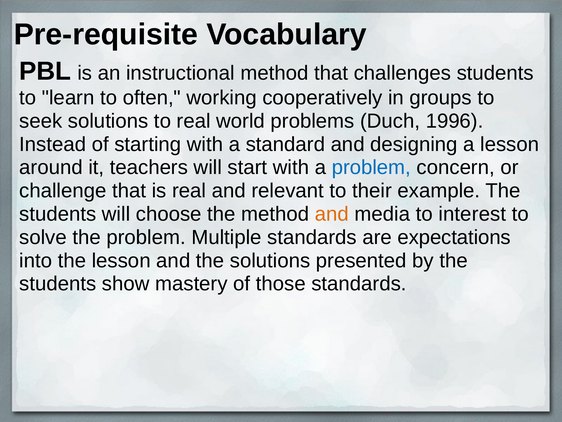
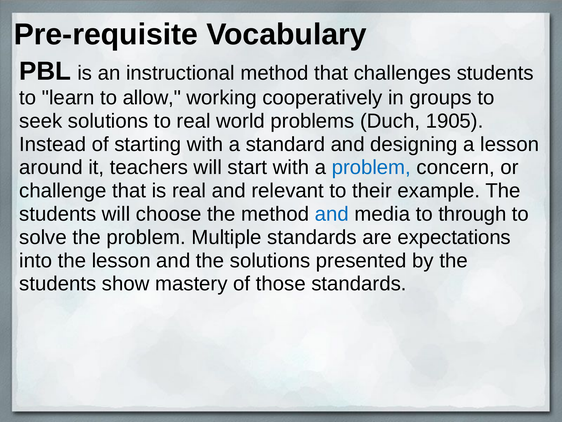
often: often -> allow (152, 98)
1996: 1996 -> 1905 (455, 121)
and colour: orange -> blue (332, 214)
interest: interest -> through (472, 214)
